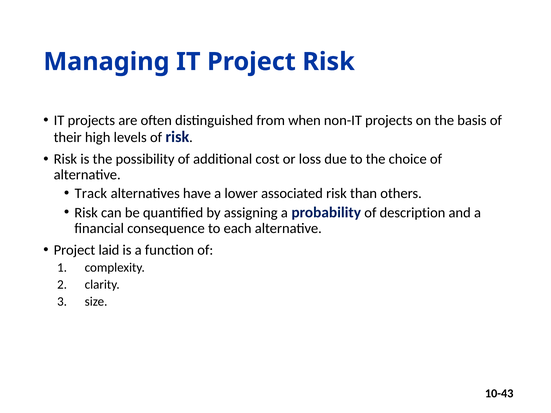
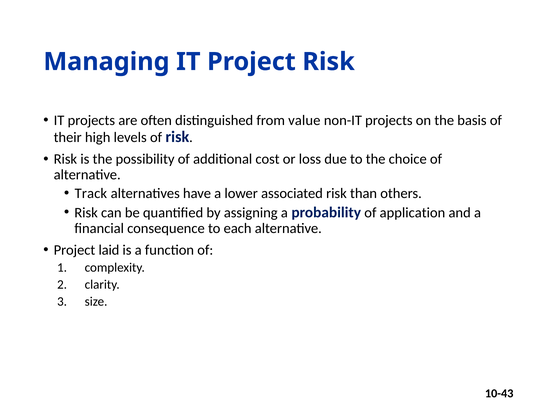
when: when -> value (304, 121)
description: description -> application (412, 213)
